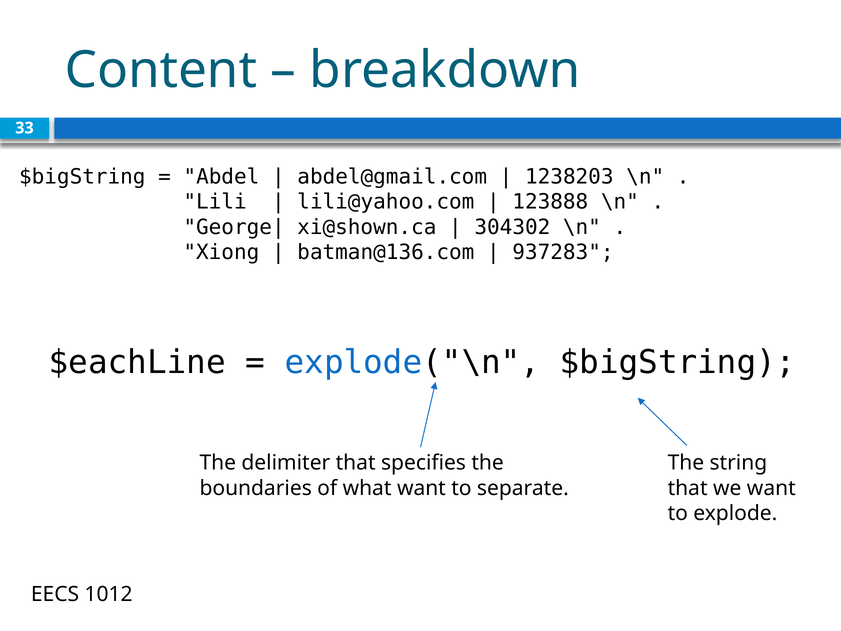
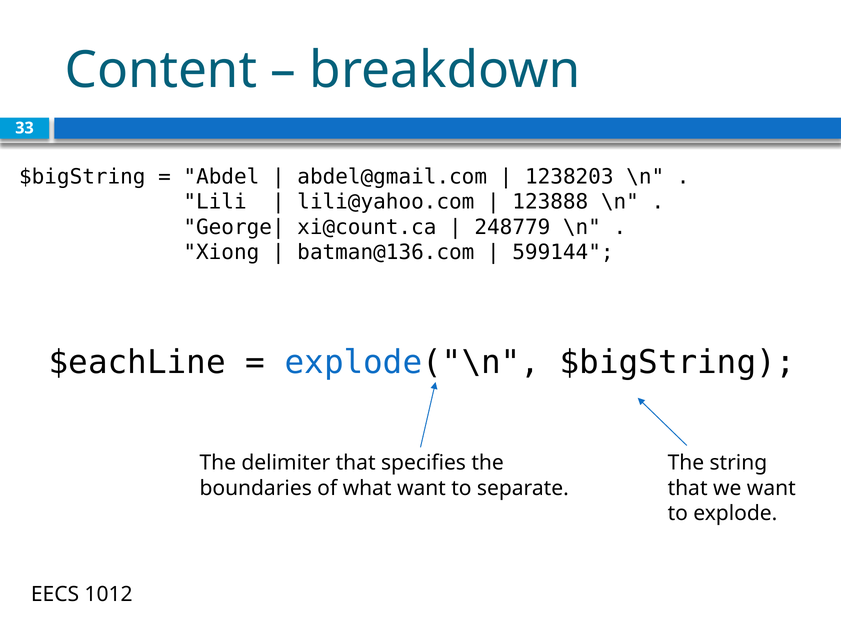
xi@shown.ca: xi@shown.ca -> xi@count.ca (367, 227)
304302: 304302 -> 248779 (512, 227)
937283: 937283 -> 599144 (563, 252)
